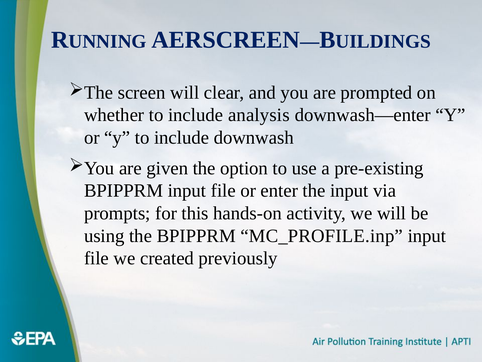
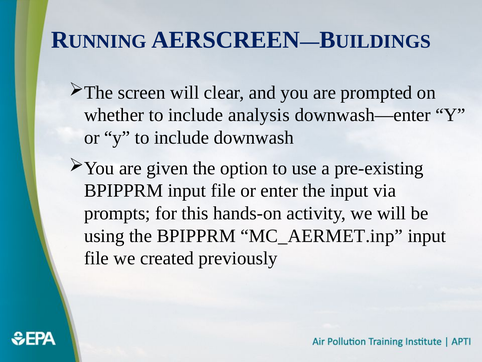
MC_PROFILE.inp: MC_PROFILE.inp -> MC_AERMET.inp (322, 236)
